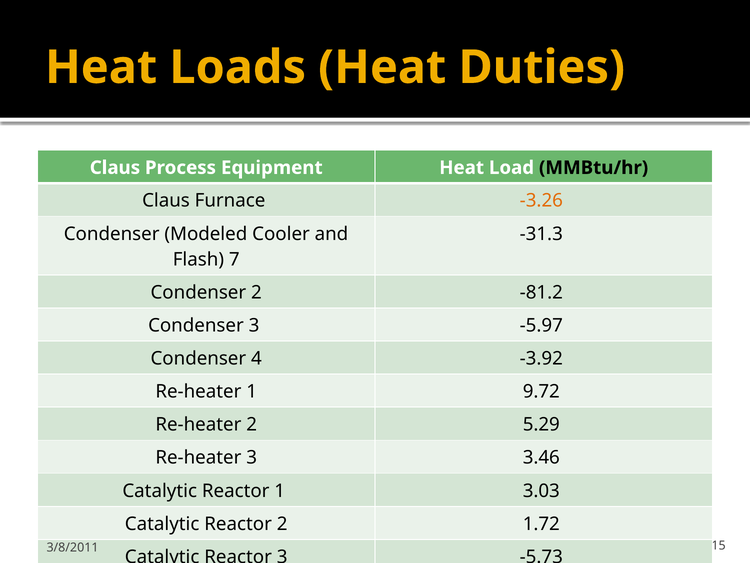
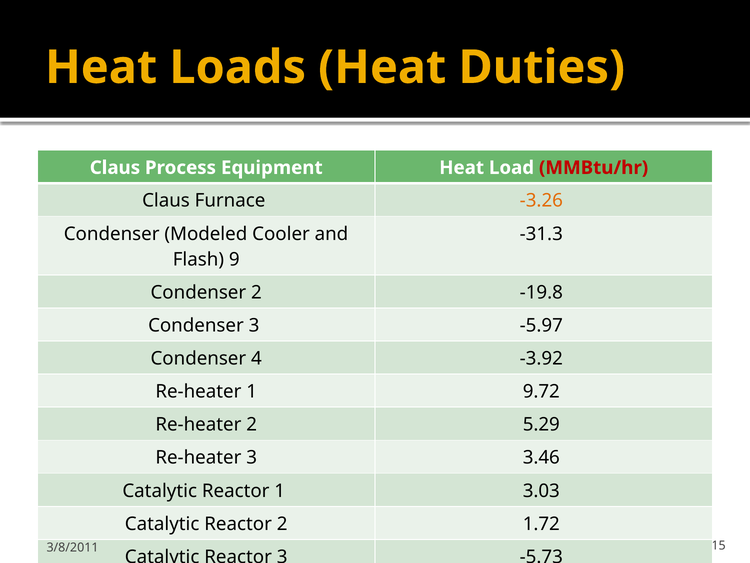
MMBtu/hr colour: black -> red (594, 168)
7: 7 -> 9 (234, 259)
-81.2: -81.2 -> -19.8 (541, 292)
